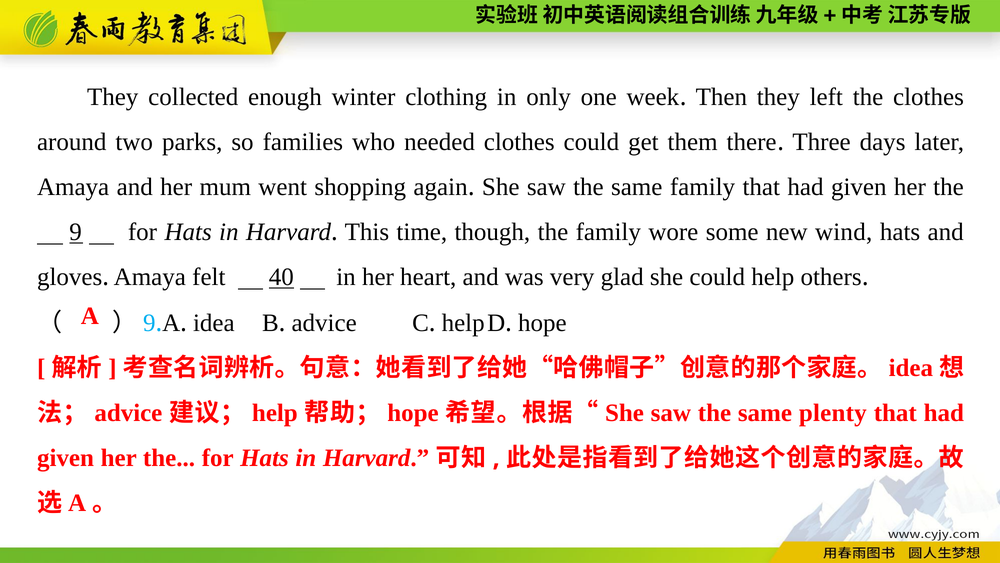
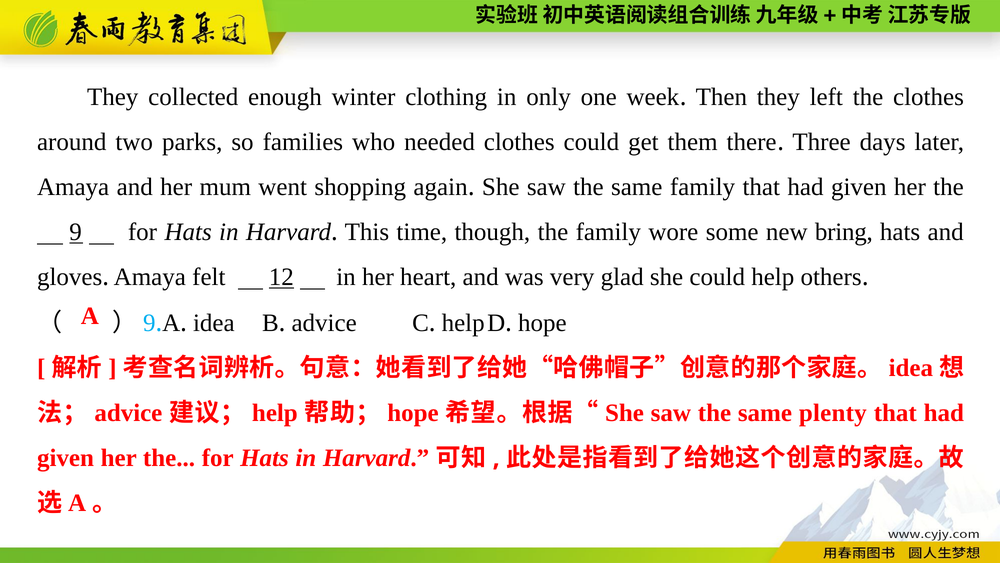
wind: wind -> bring (844, 232)
40: 40 -> 12 (281, 277)
